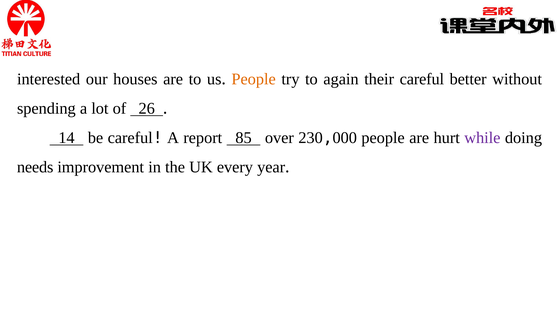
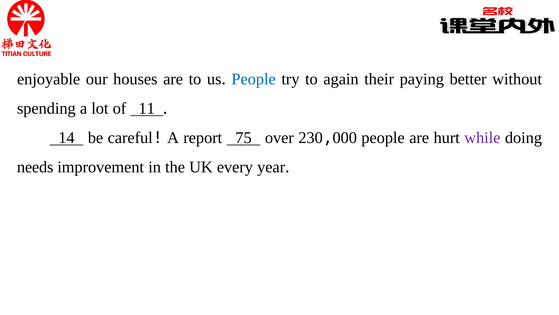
interested: interested -> enjoyable (49, 79)
People colour: orange -> blue (254, 79)
their careful: careful -> paying (422, 79)
26: 26 -> 11 (147, 108)
85: 85 -> 75 (244, 138)
